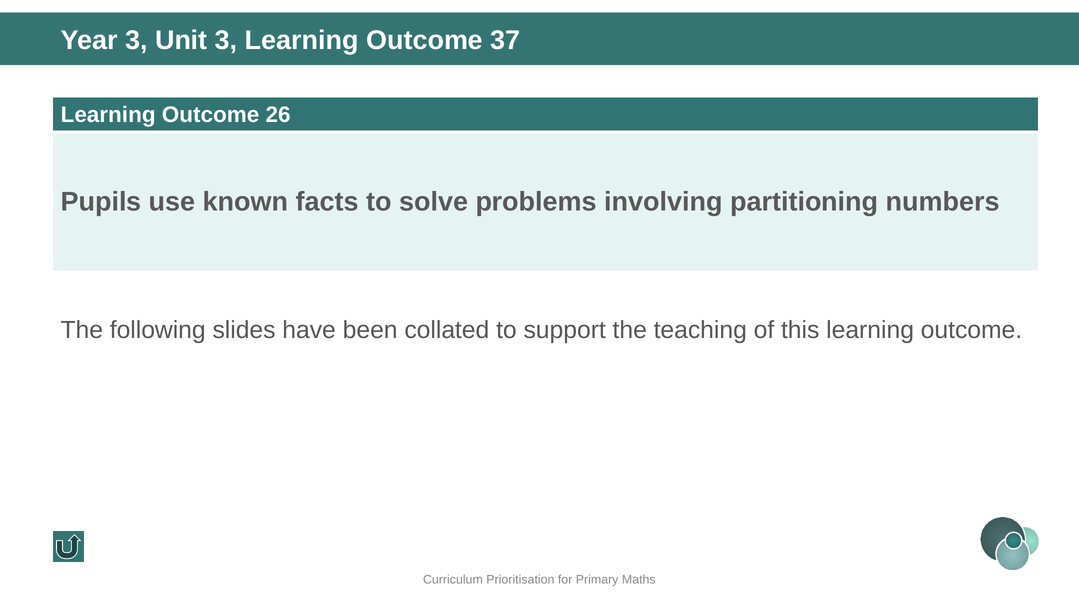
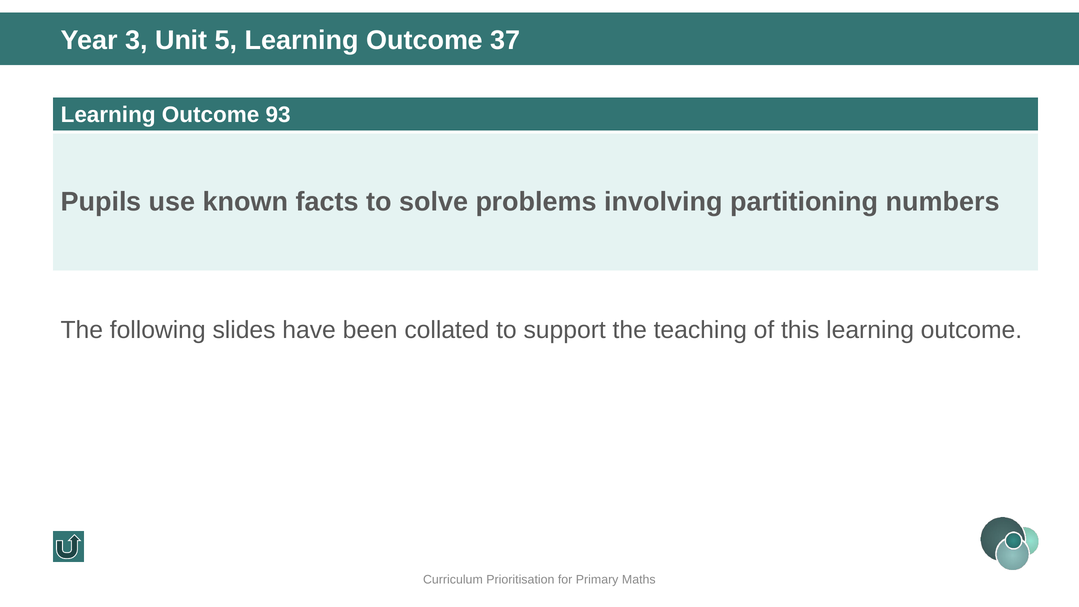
Unit 3: 3 -> 5 (226, 40)
26: 26 -> 93 (278, 115)
